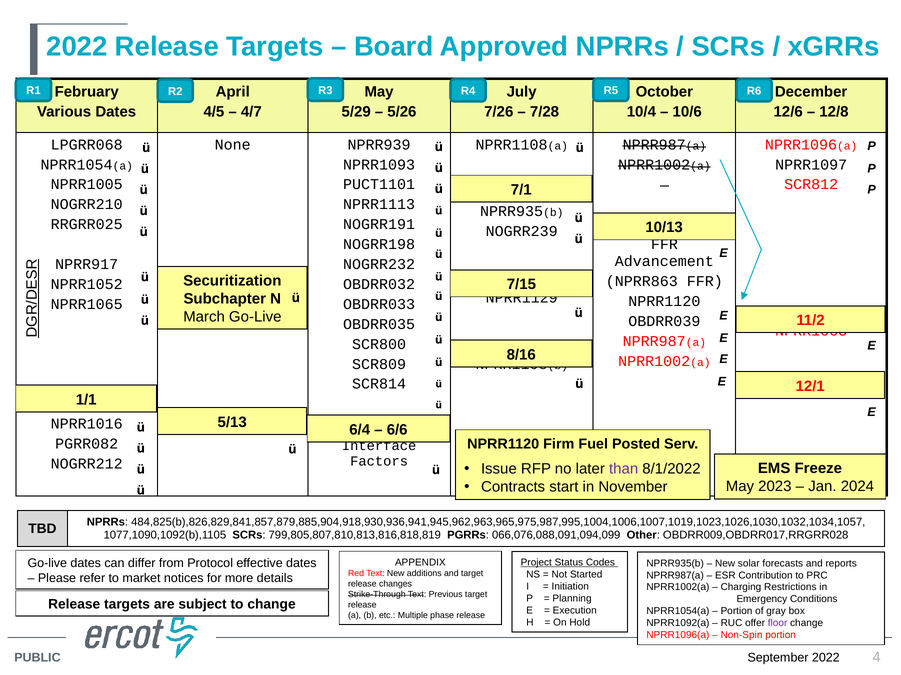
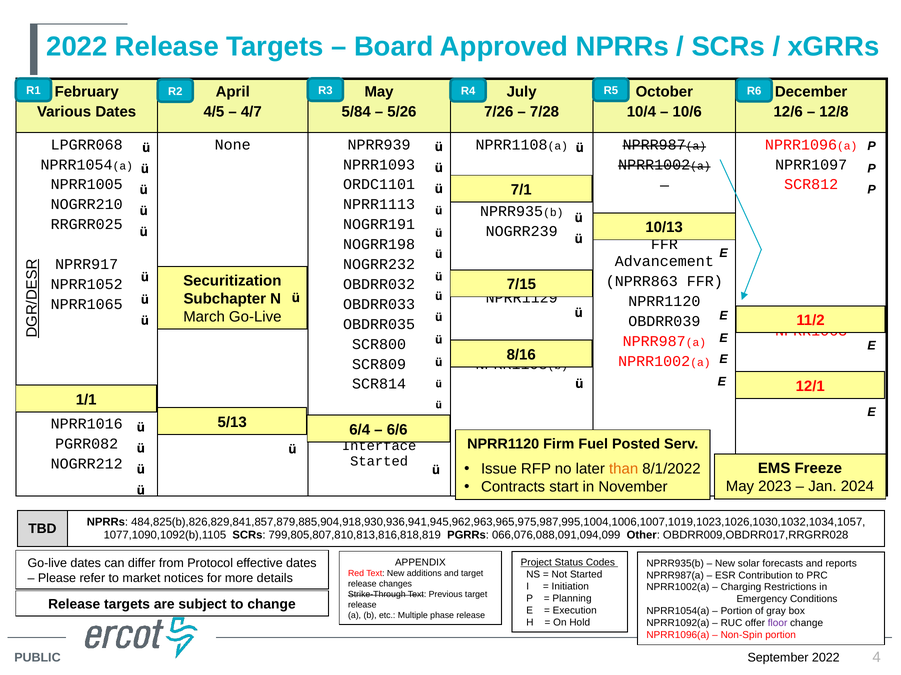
5/29: 5/29 -> 5/84 (356, 112)
PUCT1101: PUCT1101 -> ORDC1101 (379, 185)
Factors: Factors -> Started (379, 462)
than colour: purple -> orange (624, 469)
